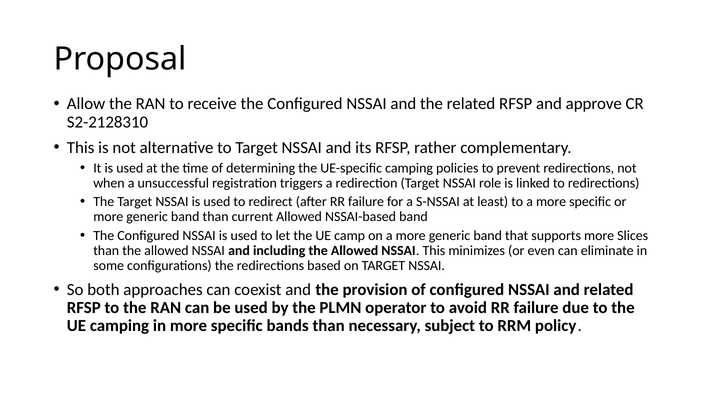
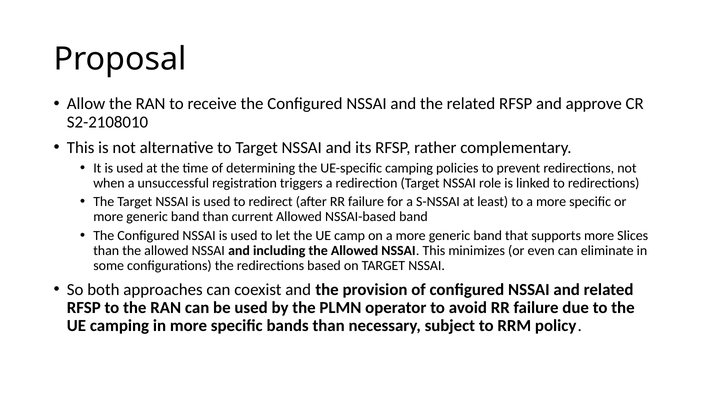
S2-2128310: S2-2128310 -> S2-2108010 (107, 122)
